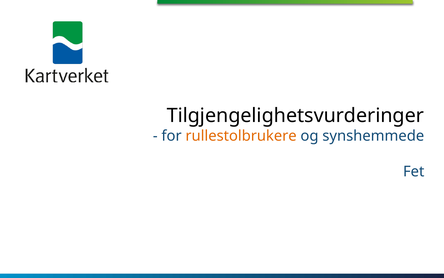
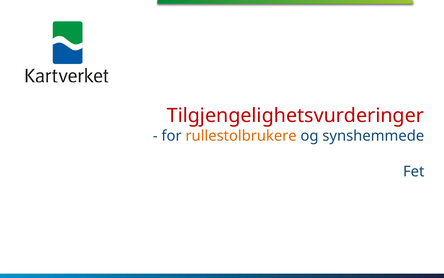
Tilgjengelighetsvurderinger colour: black -> red (295, 115)
